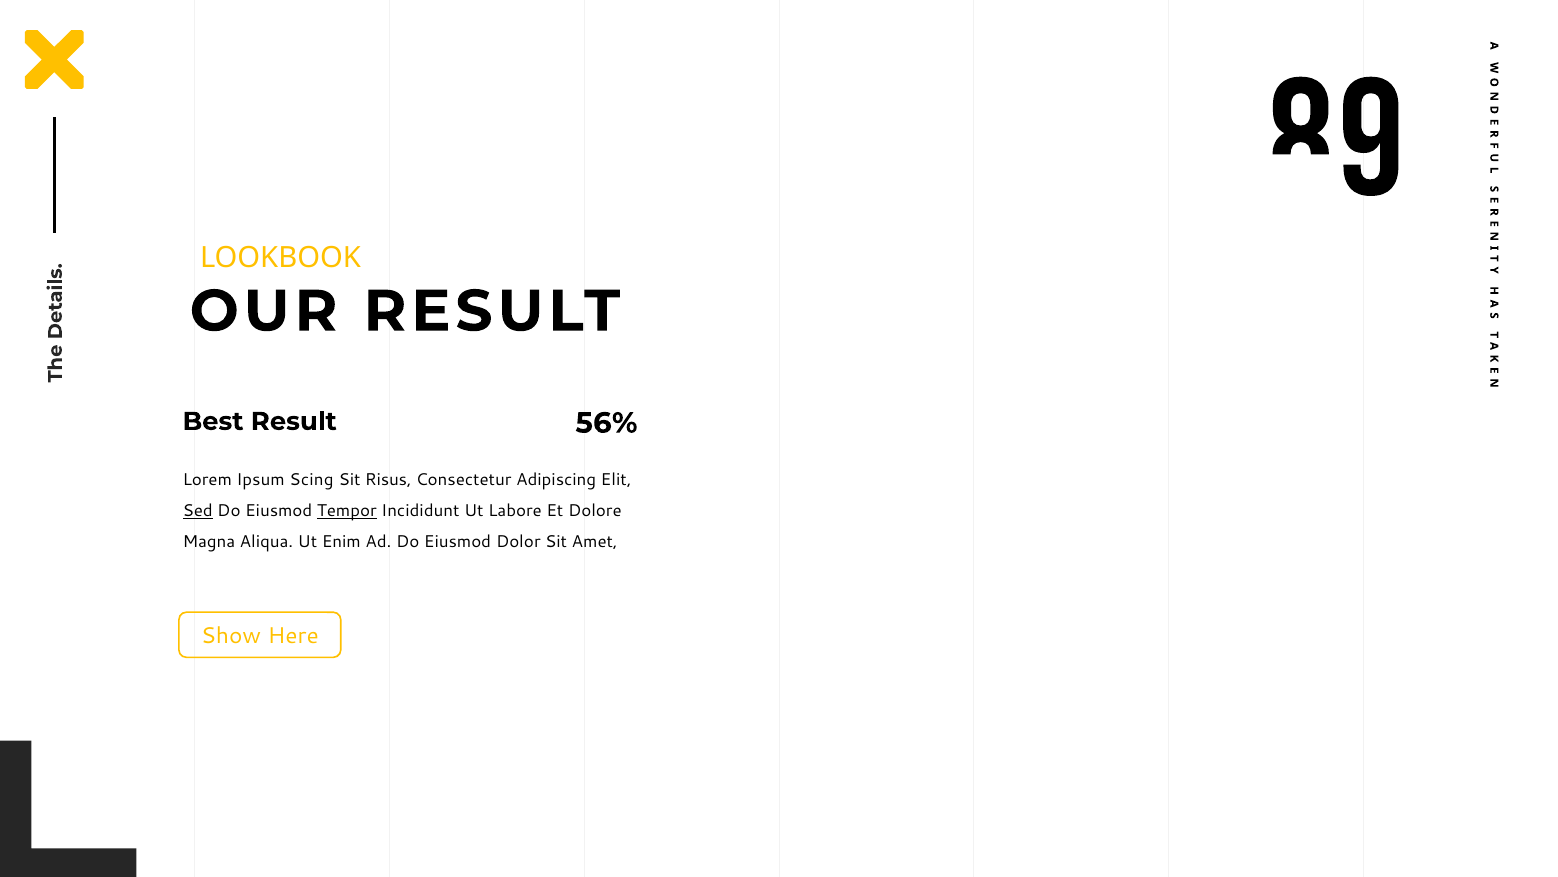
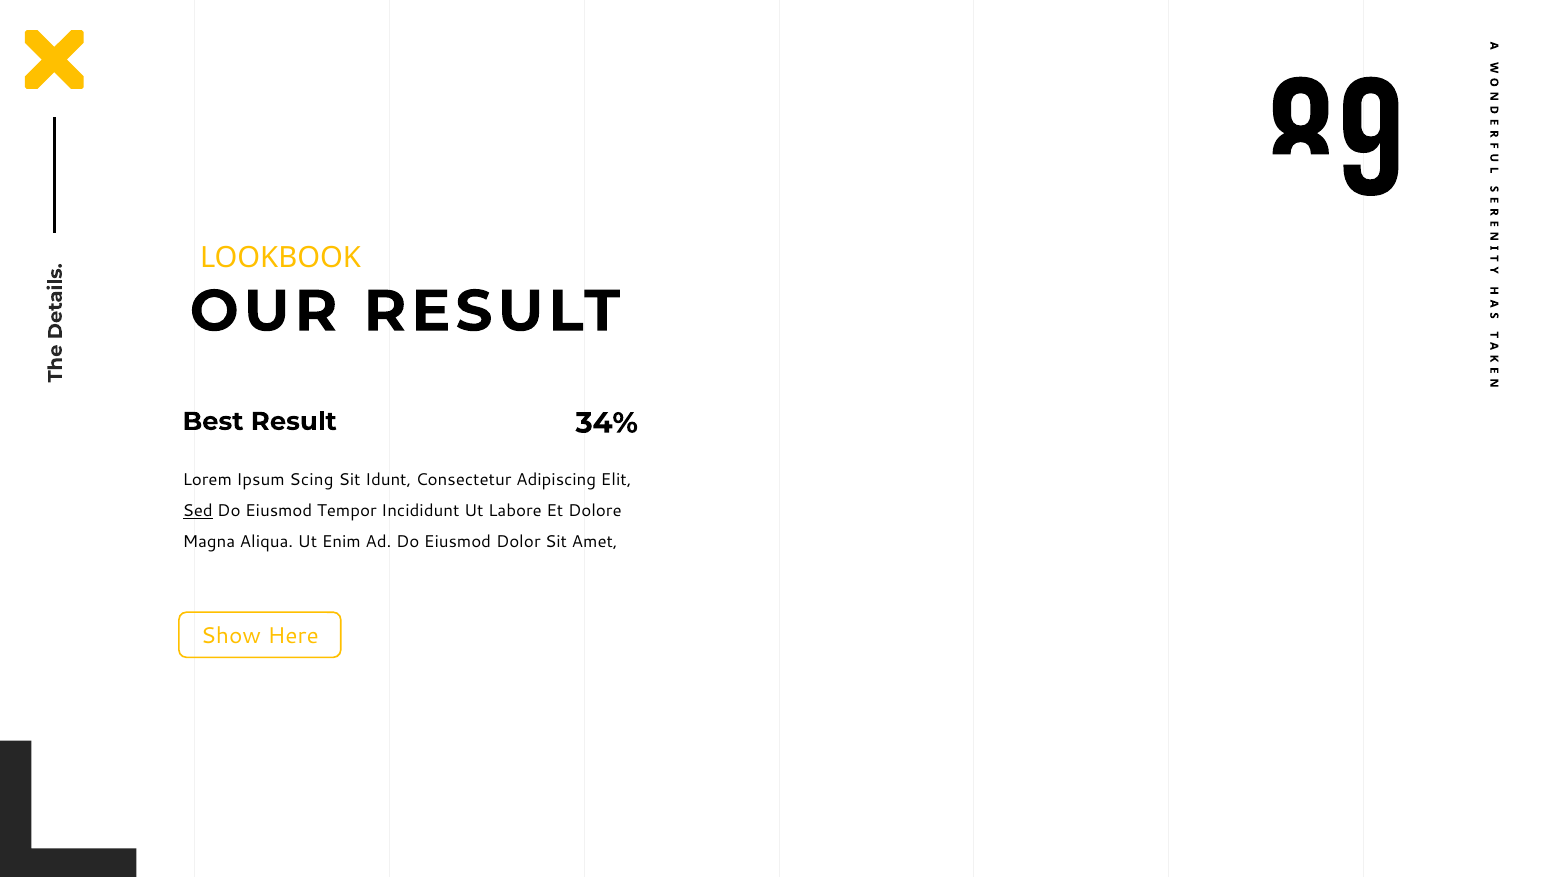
56%: 56% -> 34% (607, 423)
Risus: Risus -> Idunt (388, 480)
Tempor underline: present -> none (347, 510)
